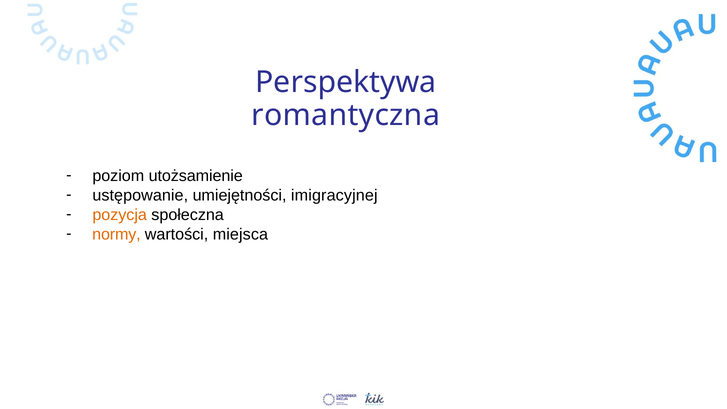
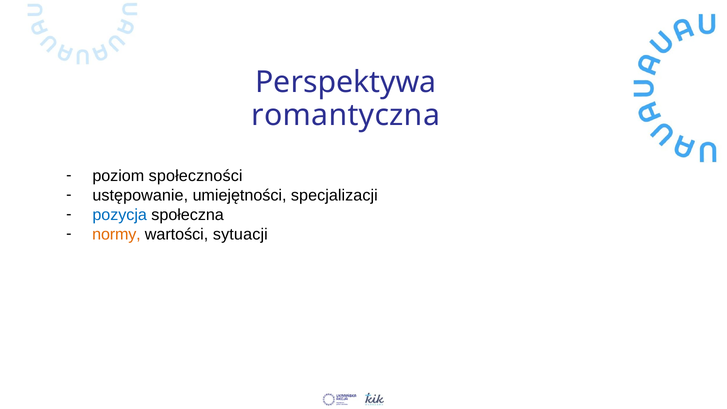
utożsamienie: utożsamienie -> społeczności (196, 176)
imigracyjnej: imigracyjnej -> specjalizacji (334, 195)
pozycja colour: orange -> blue (120, 215)
miejsca: miejsca -> sytuacji (240, 234)
